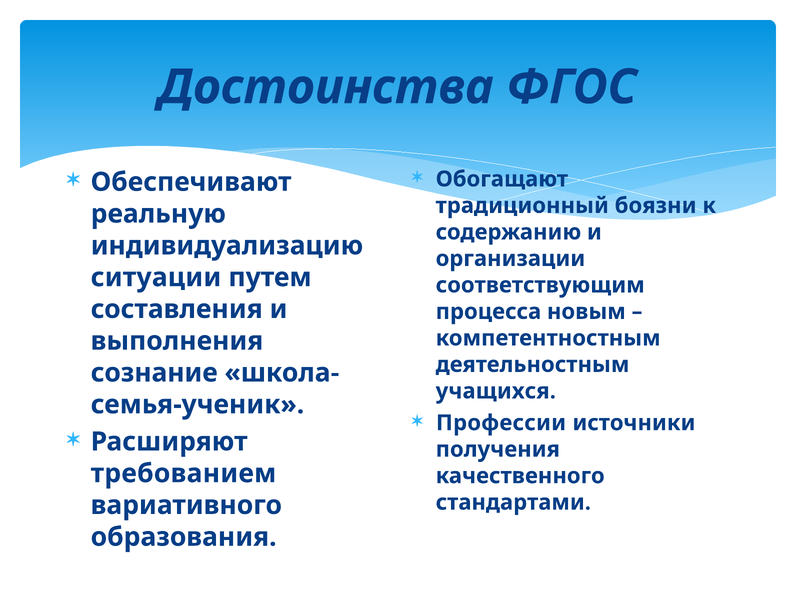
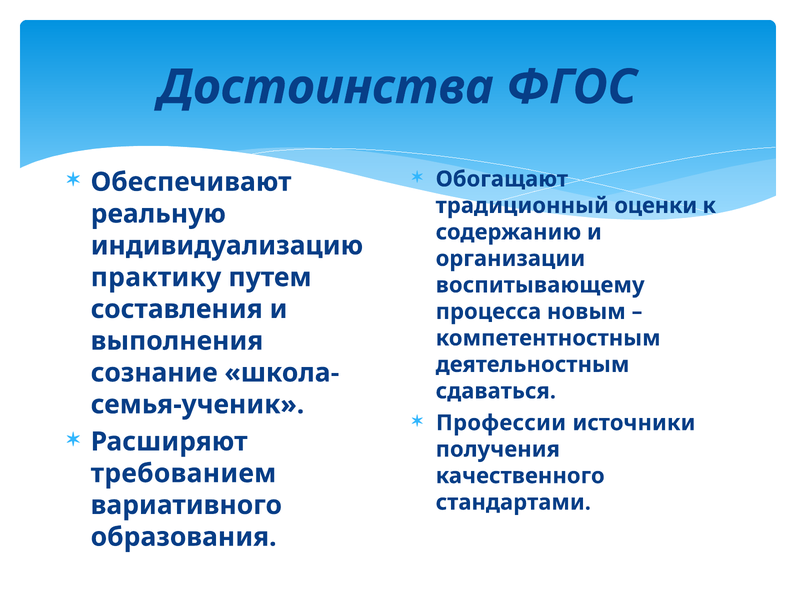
боязни: боязни -> оценки (656, 206)
ситуации: ситуации -> практику (156, 278)
соответствующим: соответствующим -> воспитывающему (540, 285)
учащихся: учащихся -> сдаваться (496, 391)
